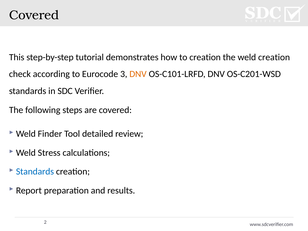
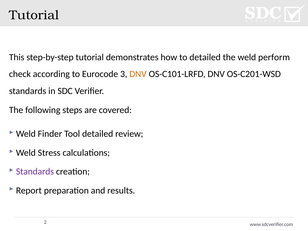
Covered: Covered -> Tutorial (34, 15)
to creation: creation -> detailed (205, 57)
weld creation: creation -> perform (274, 57)
Standards colour: blue -> purple (35, 172)
